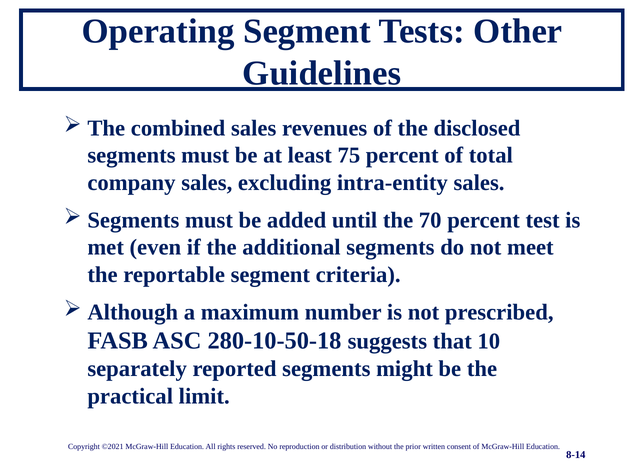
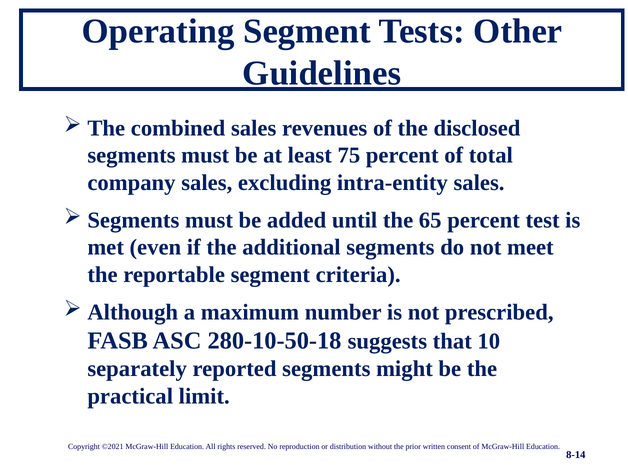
70: 70 -> 65 (430, 220)
